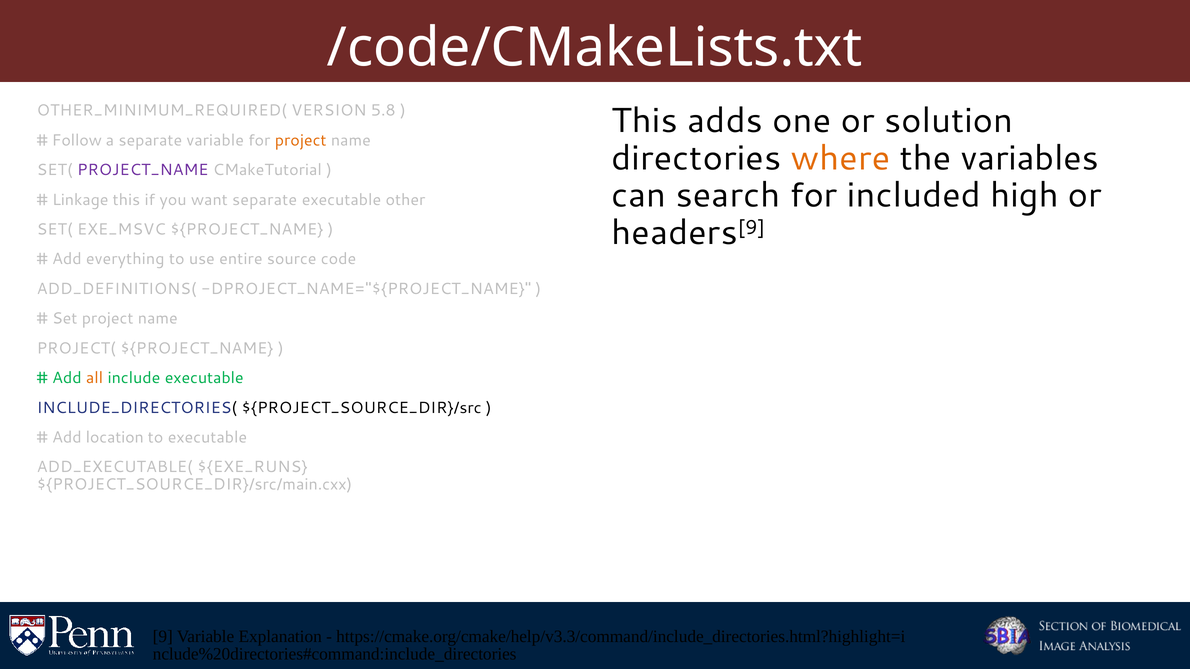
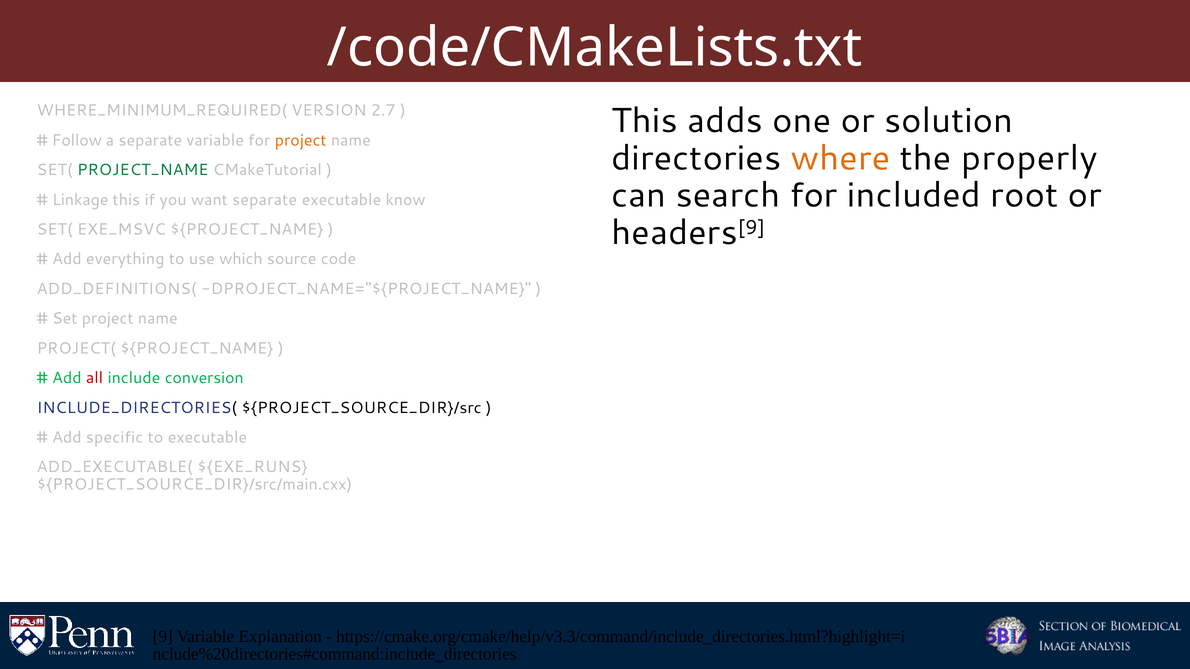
OTHER_MINIMUM_REQUIRED(: OTHER_MINIMUM_REQUIRED( -> WHERE_MINIMUM_REQUIRED( (162, 111)
5.8: 5.8 -> 2.7 (383, 111)
variables: variables -> properly (1030, 158)
PROJECT_NAME colour: purple -> green (143, 170)
high: high -> root (1024, 196)
other: other -> know (406, 200)
entire: entire -> which (241, 259)
all colour: orange -> red (95, 378)
include executable: executable -> conversion (204, 378)
location: location -> specific (115, 438)
